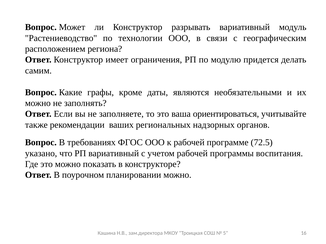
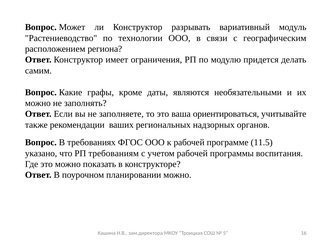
72.5: 72.5 -> 11.5 (262, 143)
РП вариативный: вариативный -> требованиям (114, 154)
